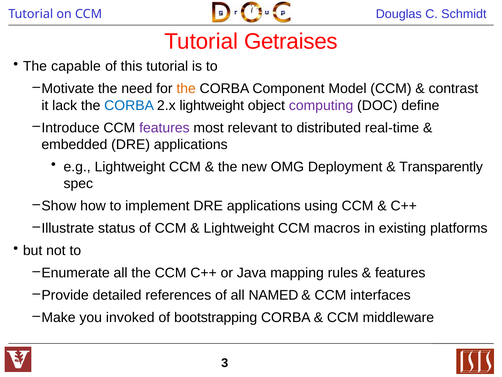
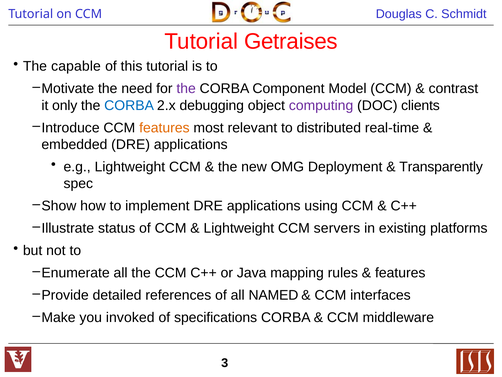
the colour: orange -> purple (186, 89)
lack: lack -> only (65, 105)
2.x lightweight: lightweight -> debugging (212, 105)
define: define -> clients (420, 105)
features colour: purple -> orange (164, 128)
macros: macros -> servers (337, 228)
bootstrapping: bootstrapping -> specifications (216, 317)
